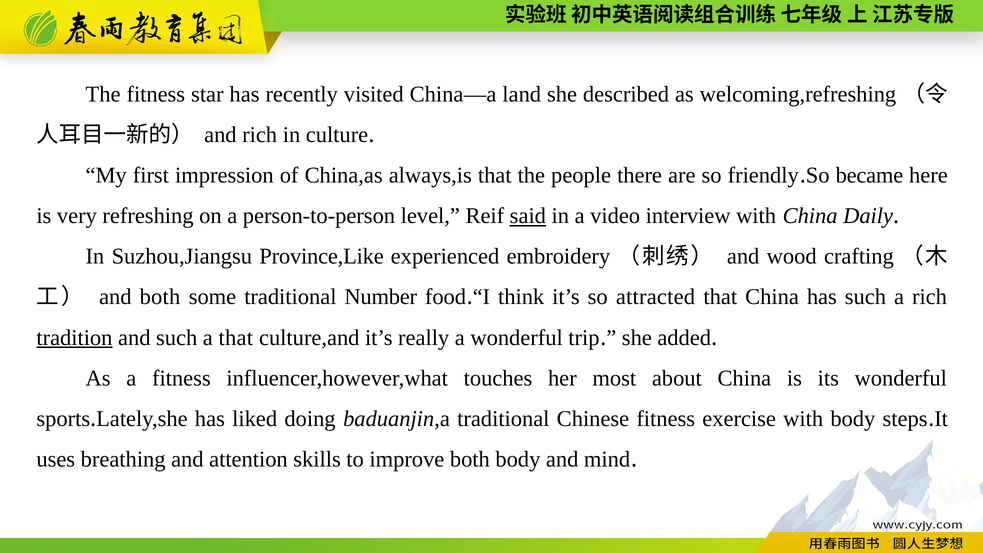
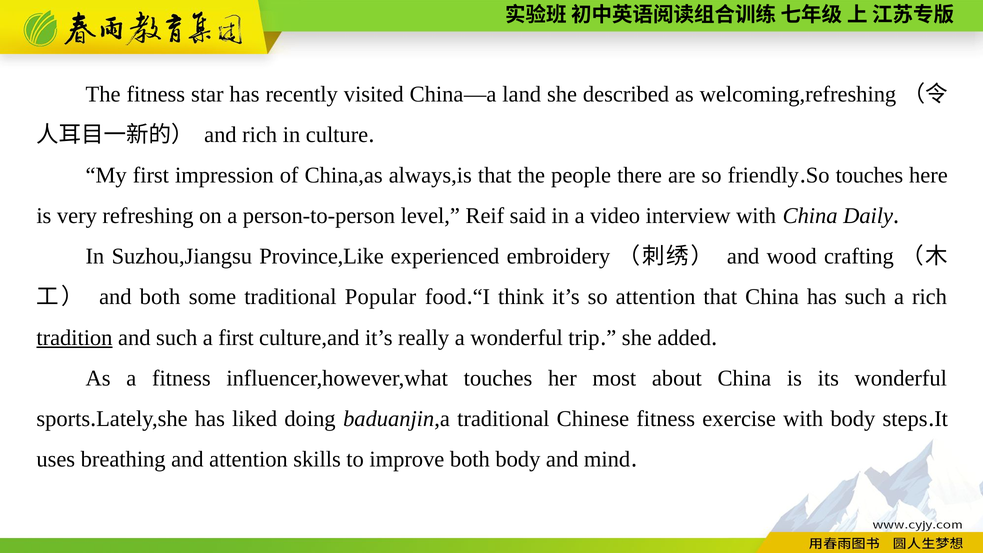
So became: became -> touches (869, 175)
said underline: present -> none (528, 216)
Number: Number -> Popular (381, 297)
so attracted: attracted -> attention (656, 297)
a that: that -> first (236, 338)
